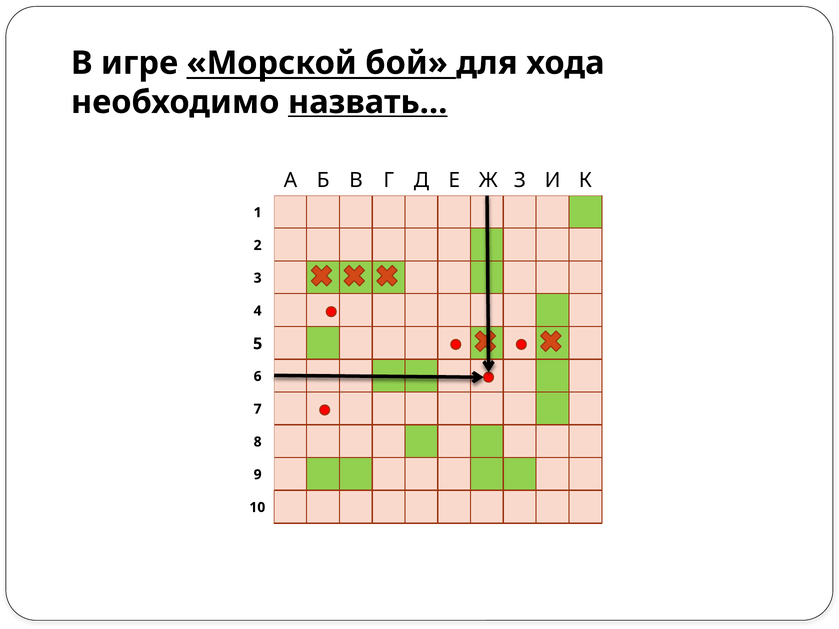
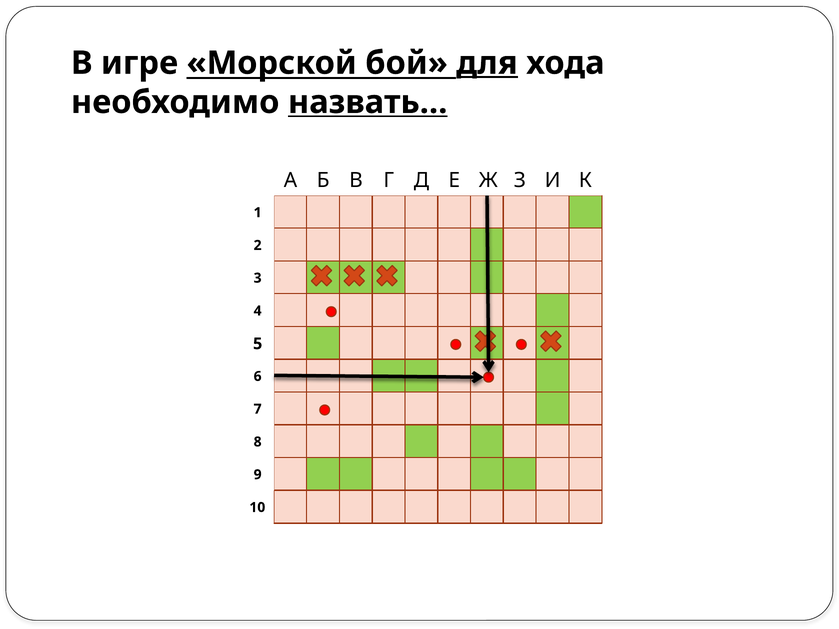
для underline: none -> present (487, 63)
